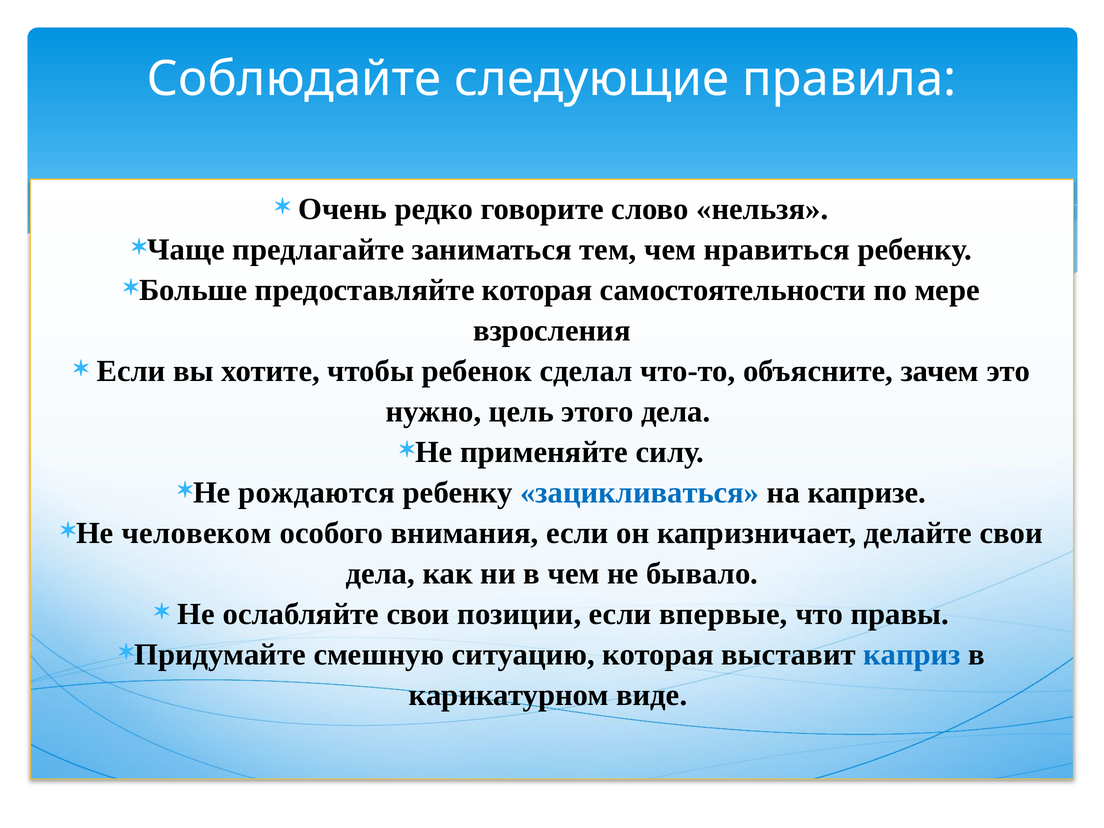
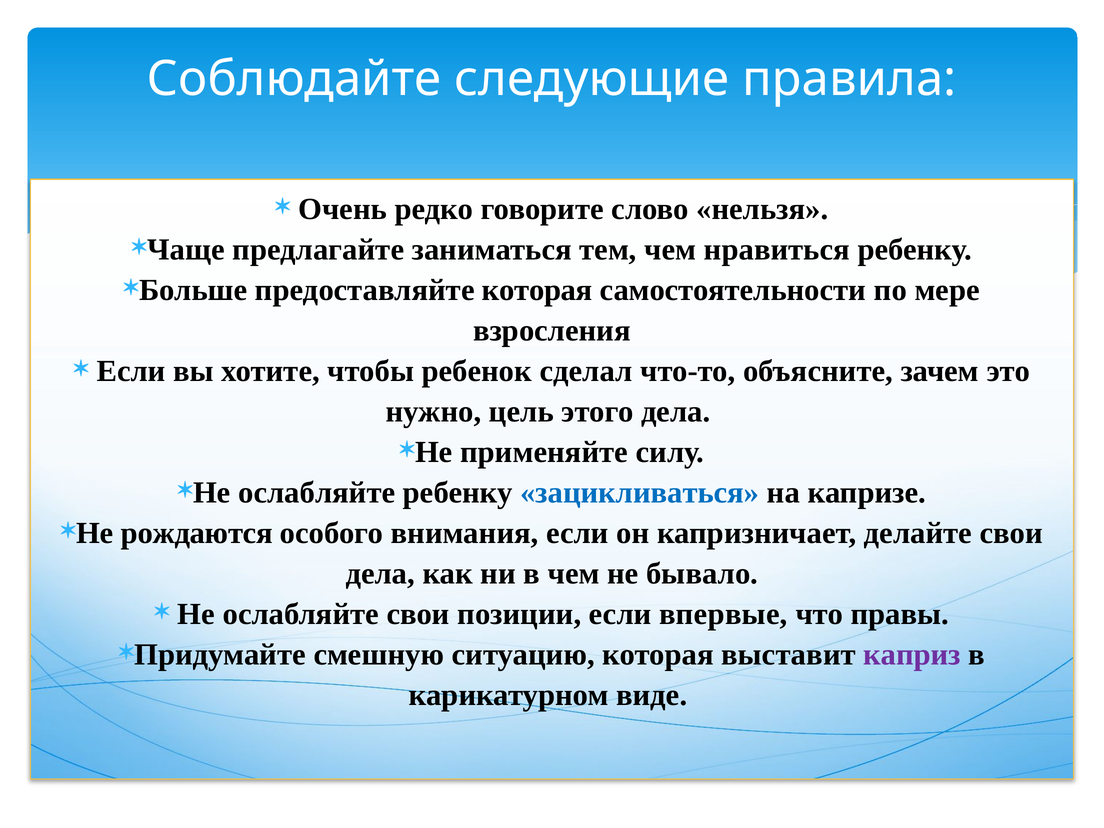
рождаются: рождаются -> ослабляйте (317, 493)
человеком: человеком -> рождаются (197, 533)
каприз colour: blue -> purple (912, 655)
